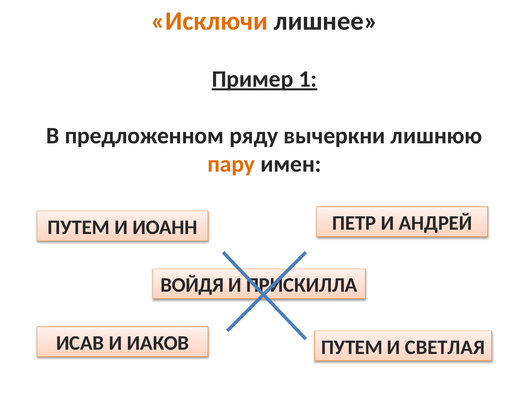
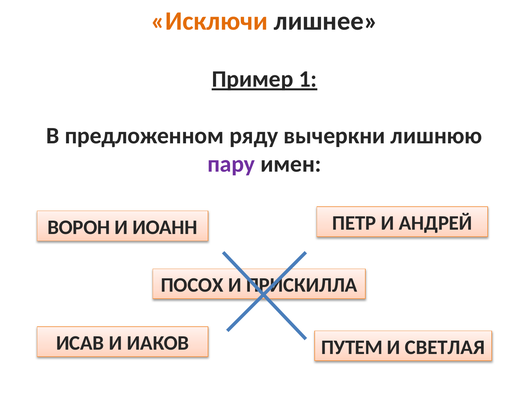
пару colour: orange -> purple (231, 164)
ПУТЕМ: ПУТЕМ -> ВОРОН (79, 227)
ВОЙДЯ: ВОЙДЯ -> ПОСОХ (192, 285)
